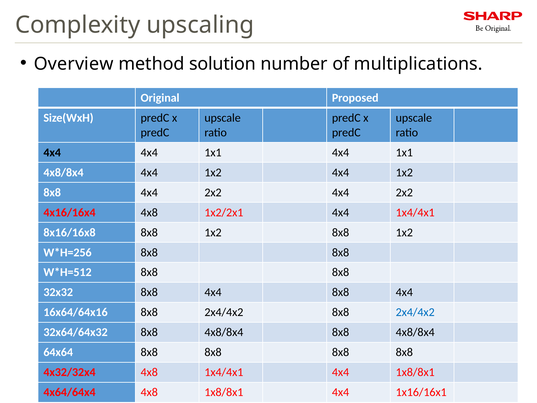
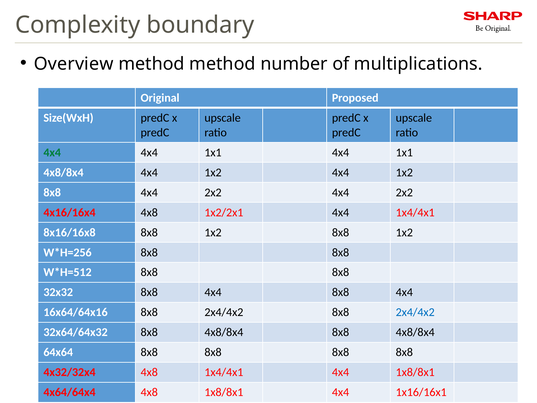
upscaling: upscaling -> boundary (200, 25)
method solution: solution -> method (222, 64)
4x4 colour: black -> green (52, 152)
